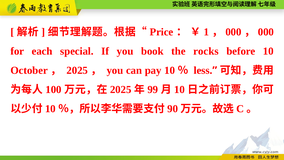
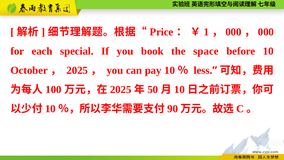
rocks: rocks -> space (206, 51)
99: 99 -> 50 (153, 89)
